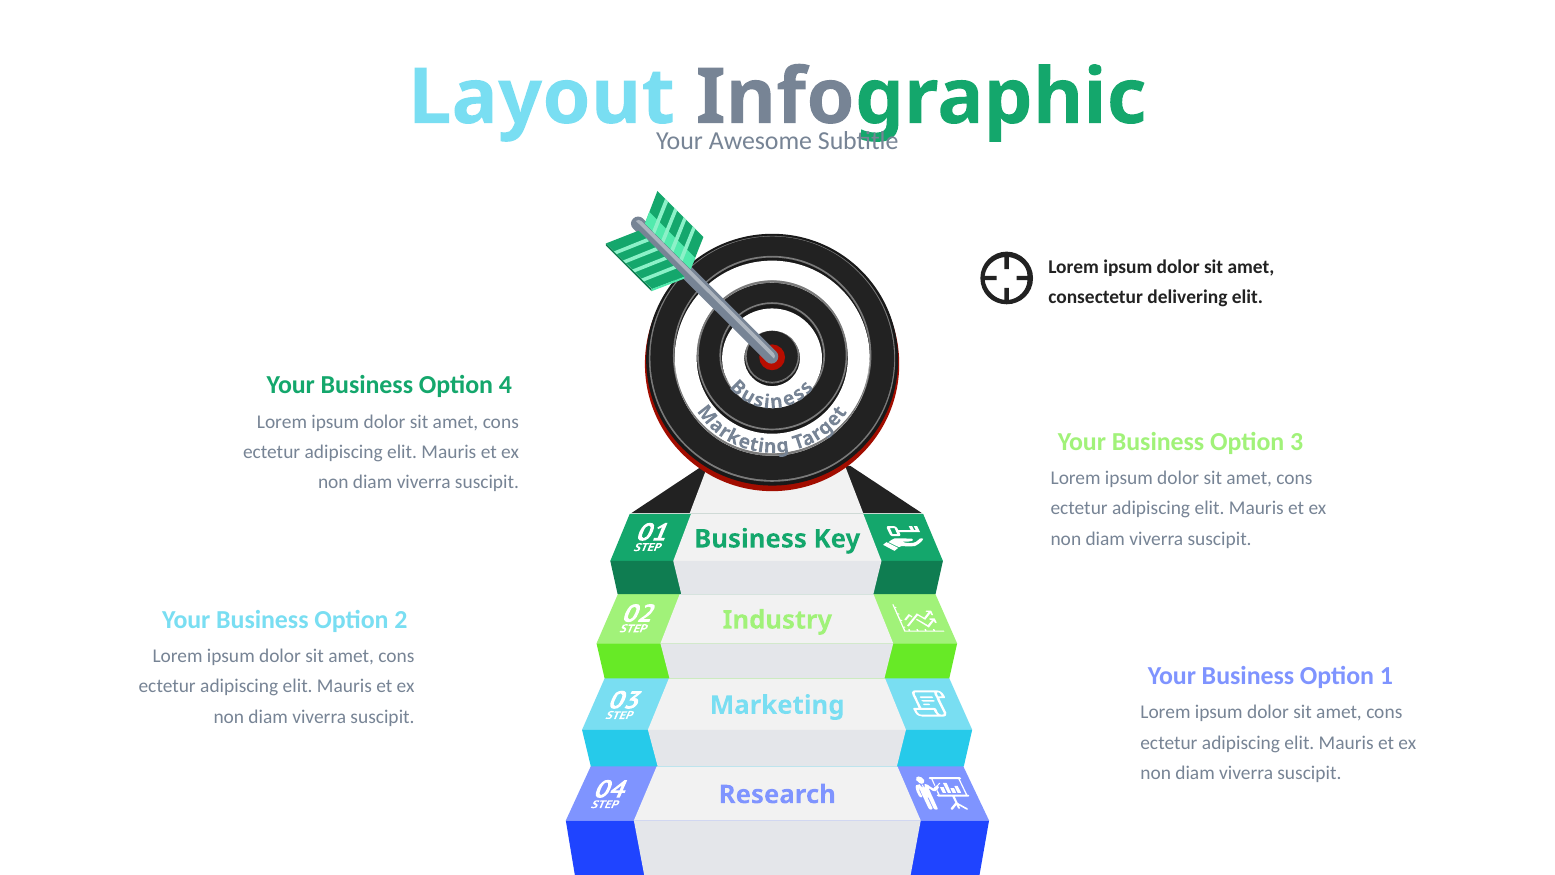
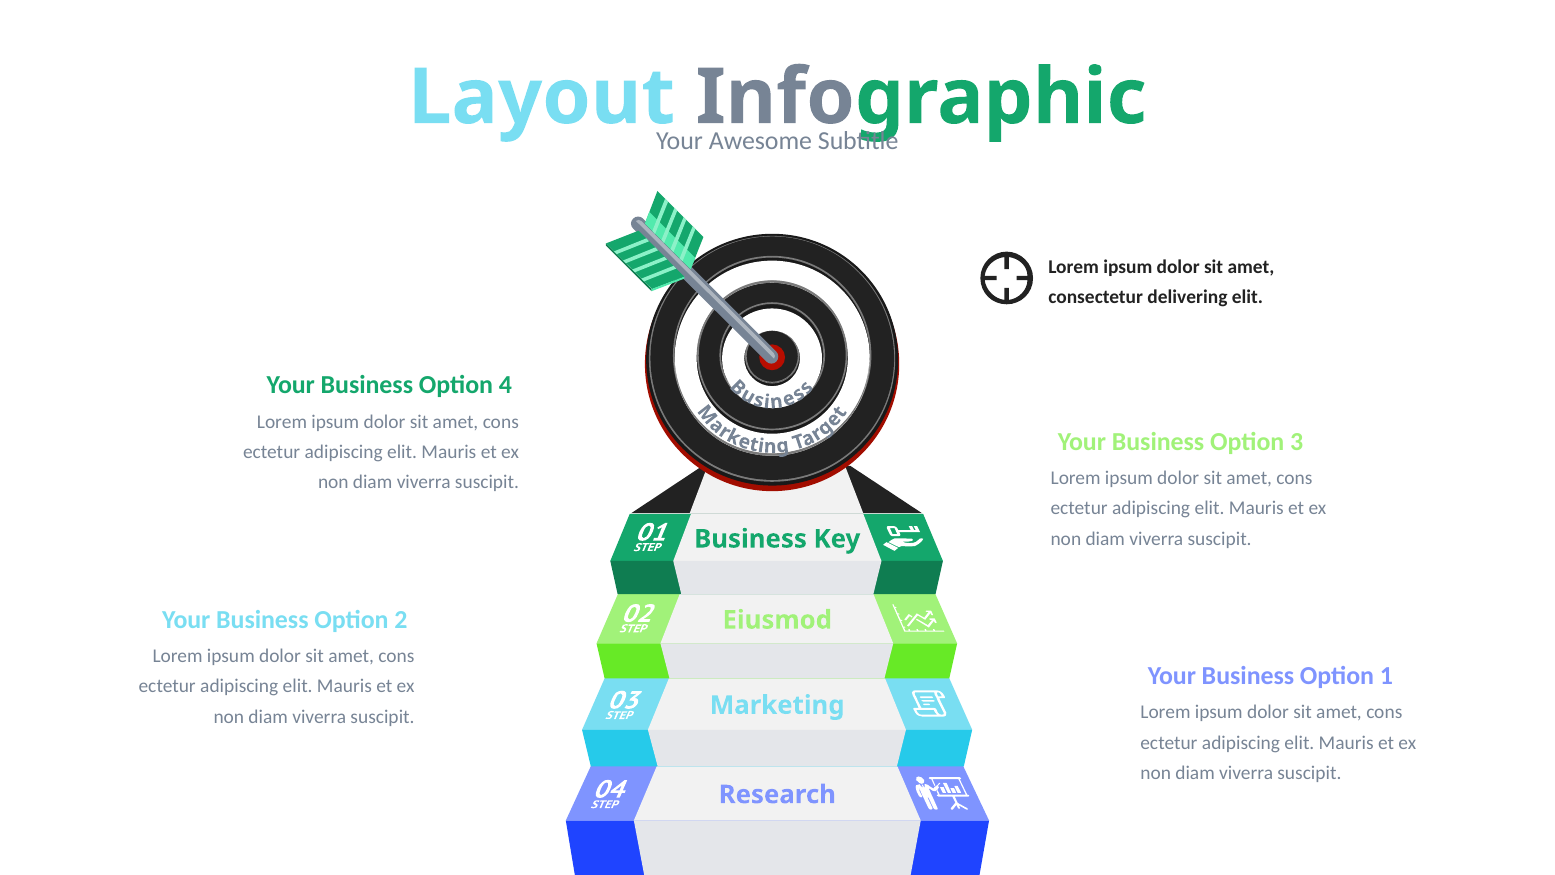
Industry: Industry -> Eiusmod (777, 620)
